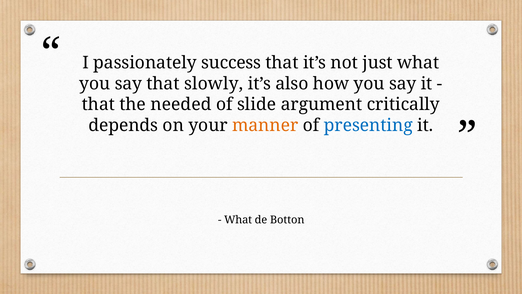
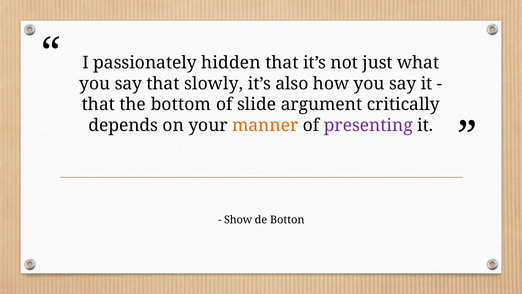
success: success -> hidden (231, 63)
needed: needed -> bottom (181, 104)
presenting colour: blue -> purple (368, 125)
What: What -> Show (238, 220)
